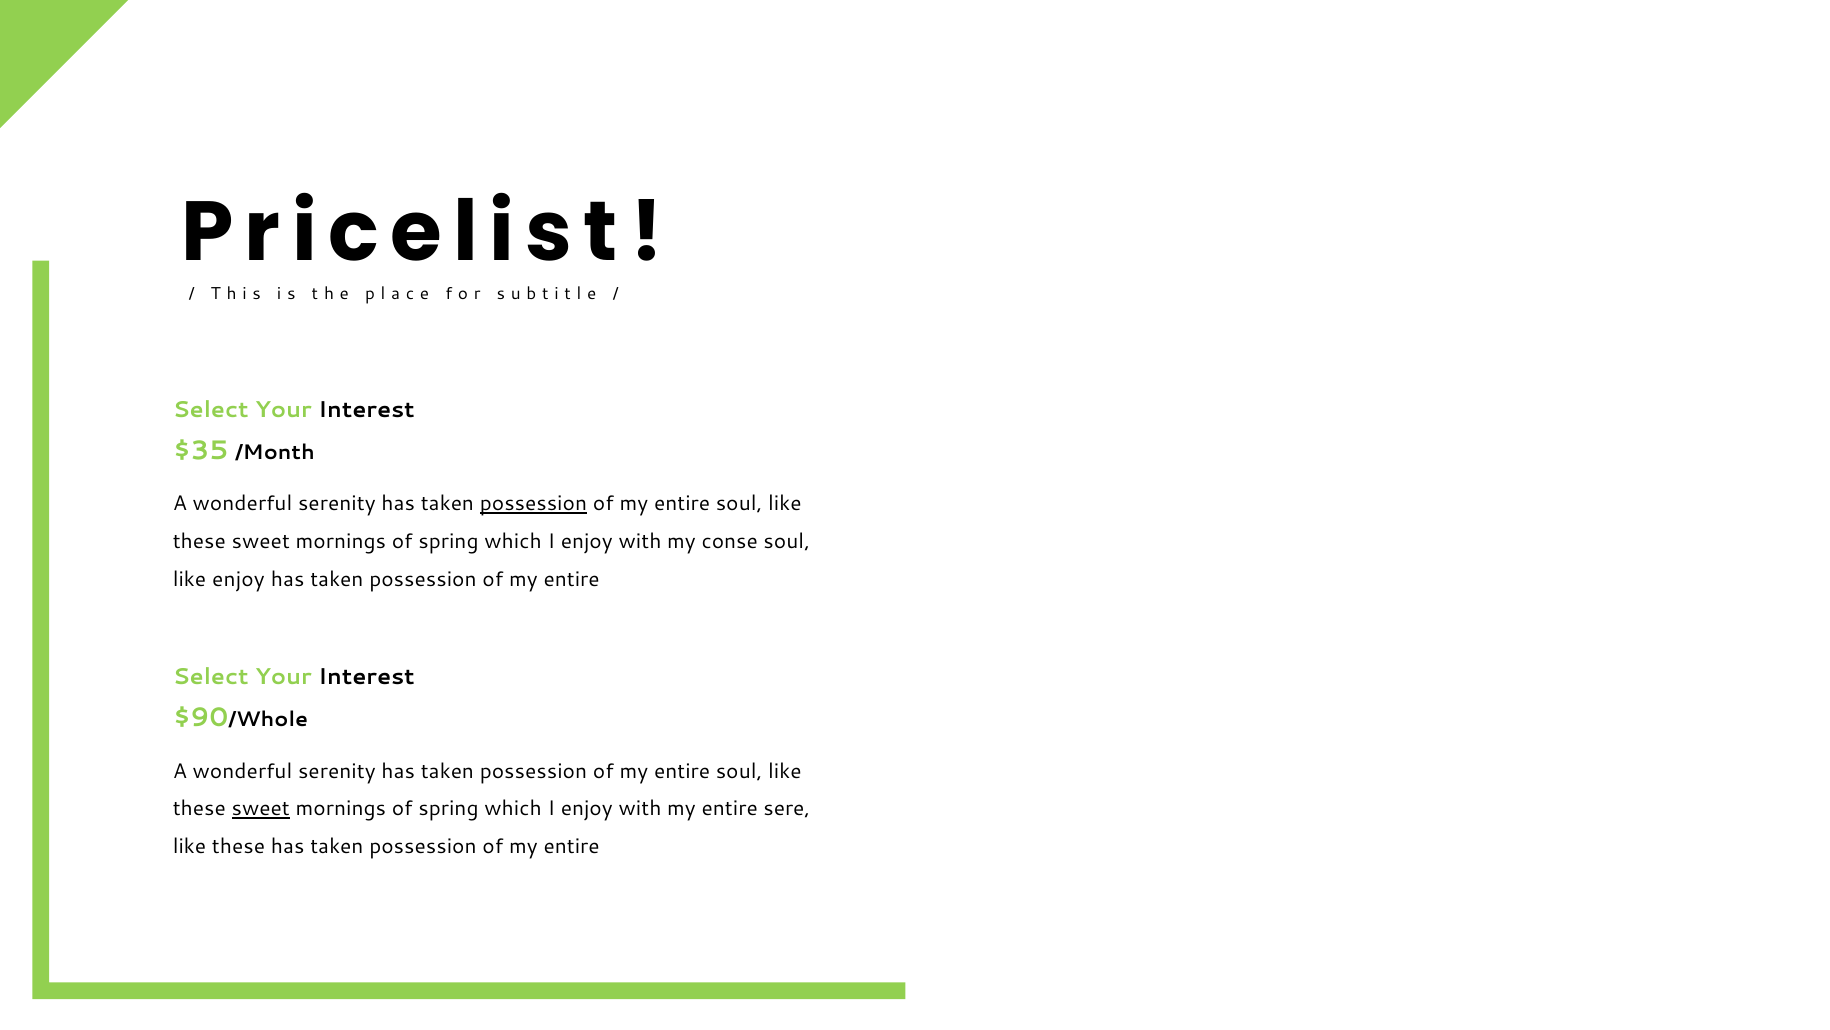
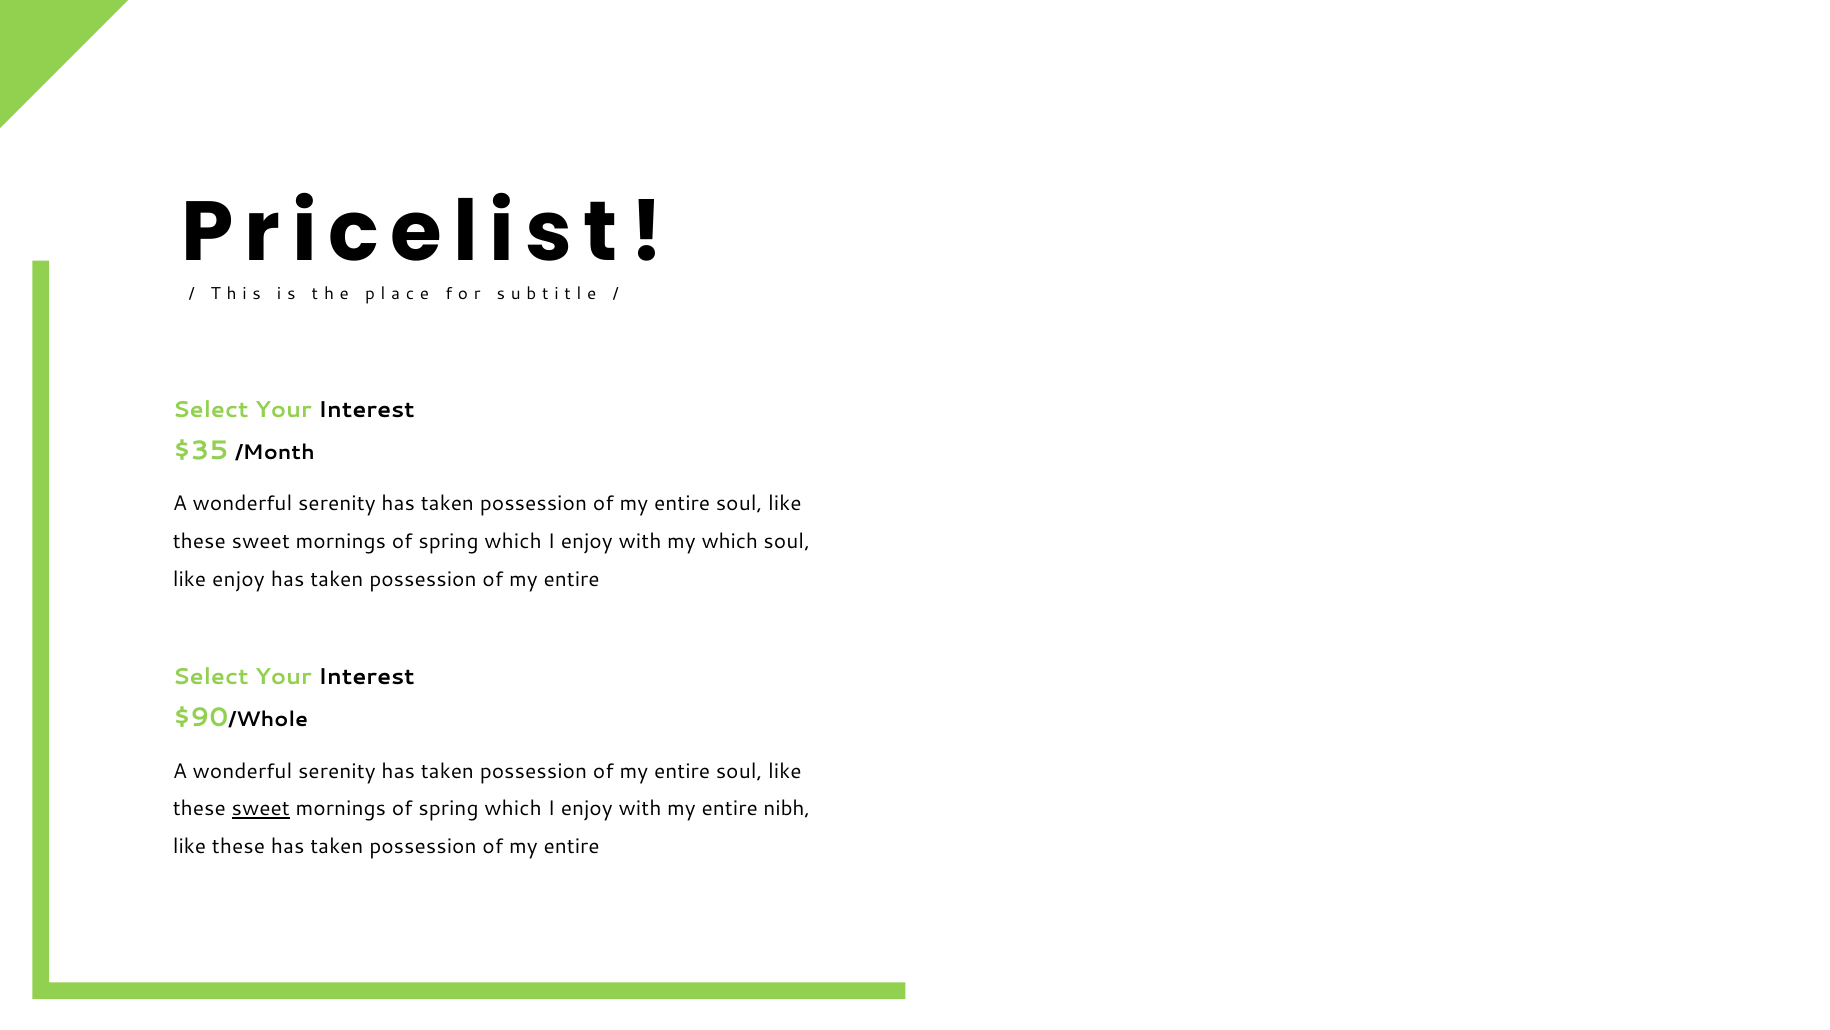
possession underline: present -> none (533, 504)
my conse: conse -> which (730, 541)
sere: sere -> nibh (787, 808)
